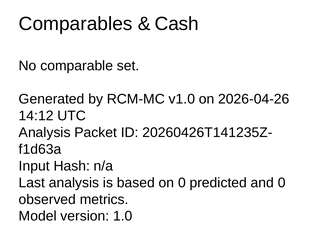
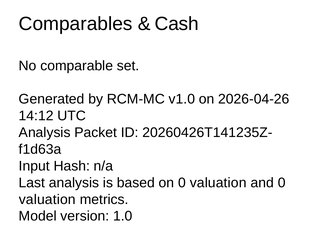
on 0 predicted: predicted -> valuation (218, 183)
observed: observed -> valuation (47, 199)
